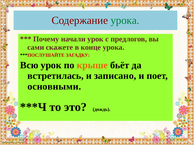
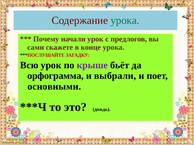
крыше colour: orange -> purple (92, 65)
встретилась: встретилась -> орфограмма (56, 76)
записано: записано -> выбрали (115, 76)
